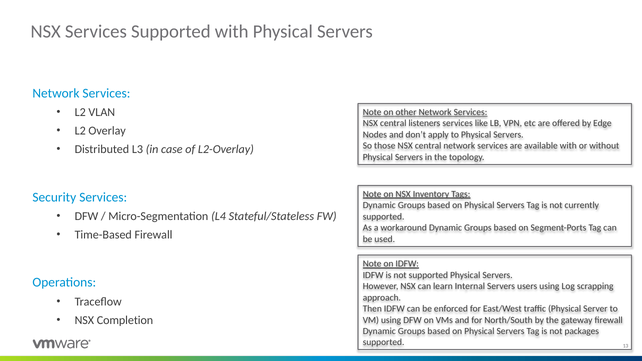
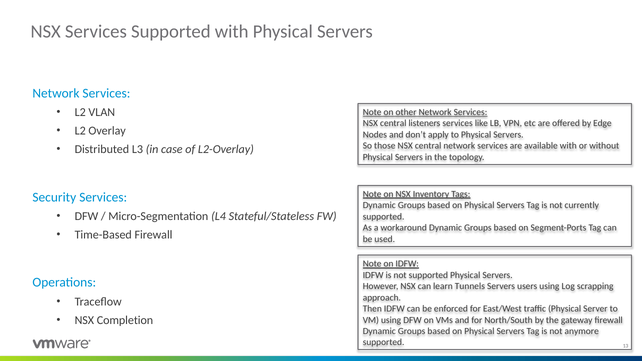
Internal: Internal -> Tunnels (470, 286)
packages: packages -> anymore (582, 331)
